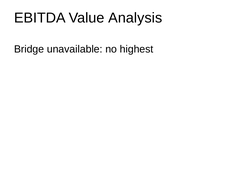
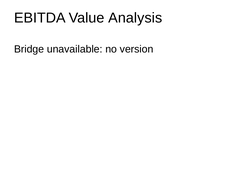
highest: highest -> version (137, 49)
